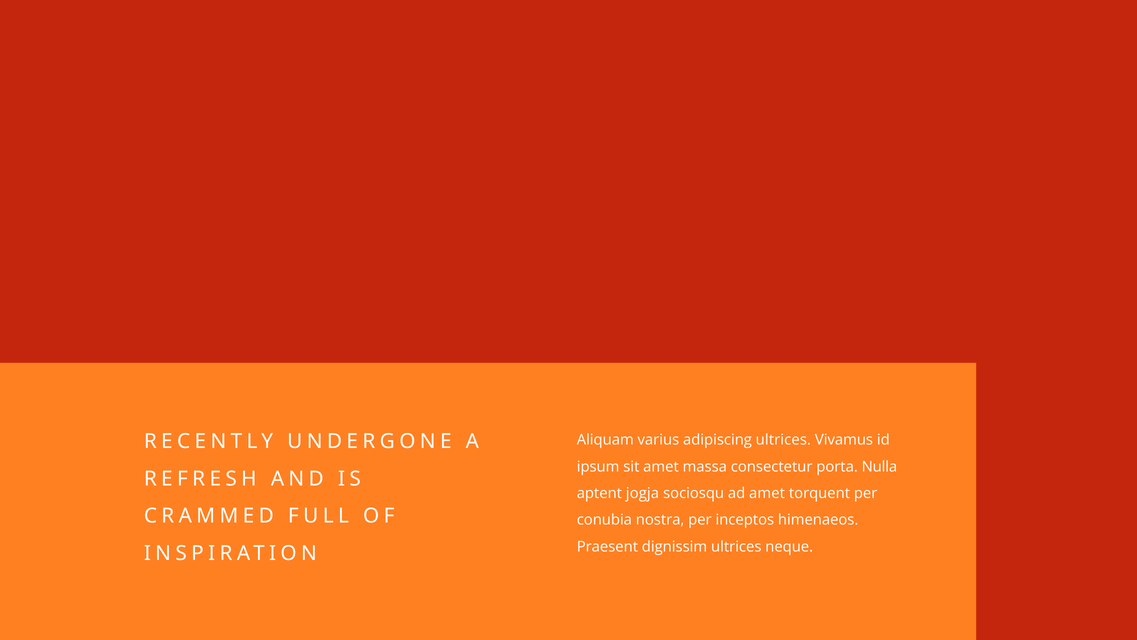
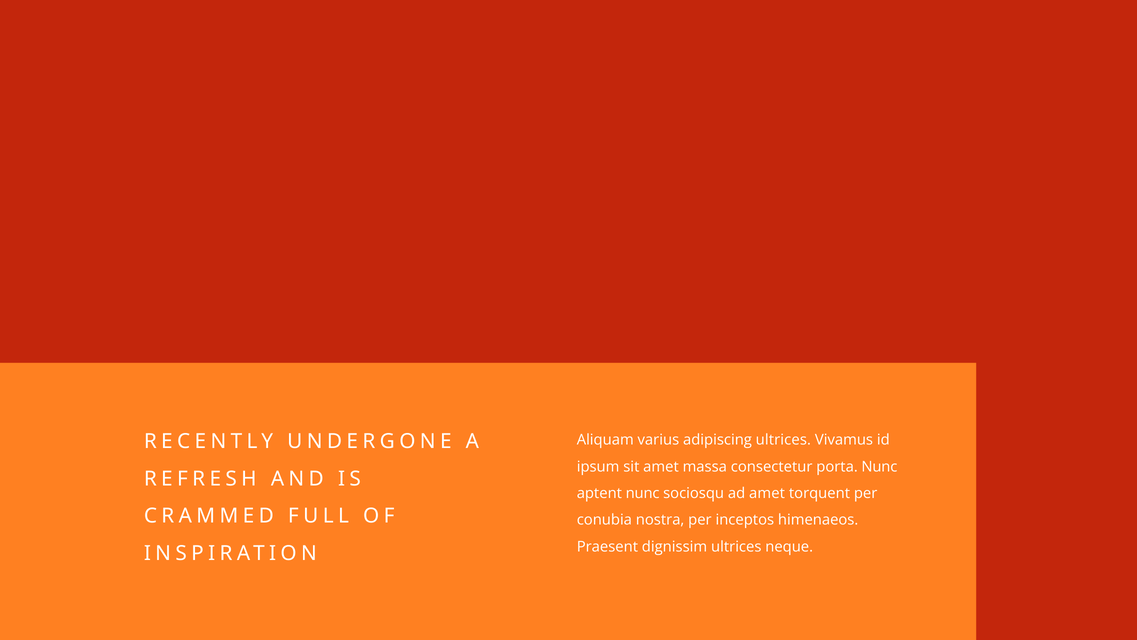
porta Nulla: Nulla -> Nunc (879, 466)
aptent jogja: jogja -> nunc (643, 493)
